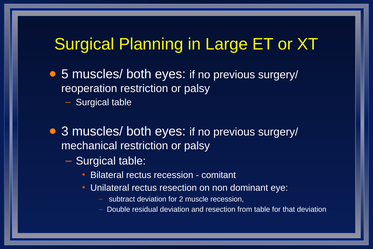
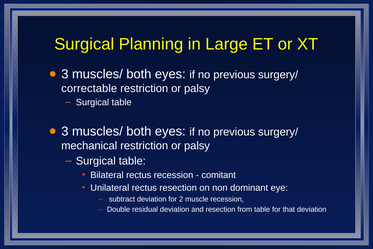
5: 5 -> 3 (65, 74)
reoperation: reoperation -> correctable (89, 88)
